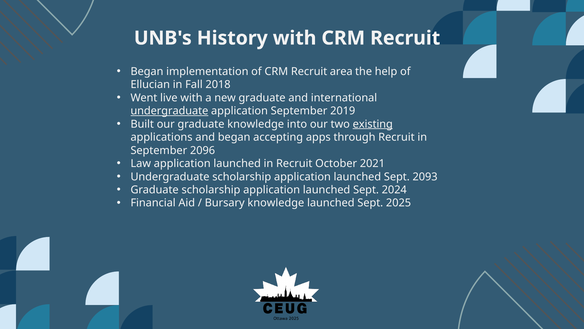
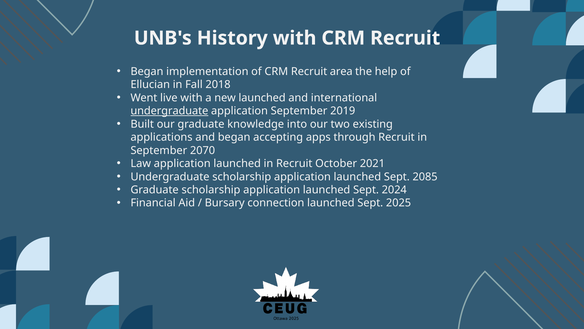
new graduate: graduate -> launched (262, 98)
existing underline: present -> none (373, 124)
2096: 2096 -> 2070 (203, 150)
2093: 2093 -> 2085 (425, 176)
Bursary knowledge: knowledge -> connection (276, 203)
